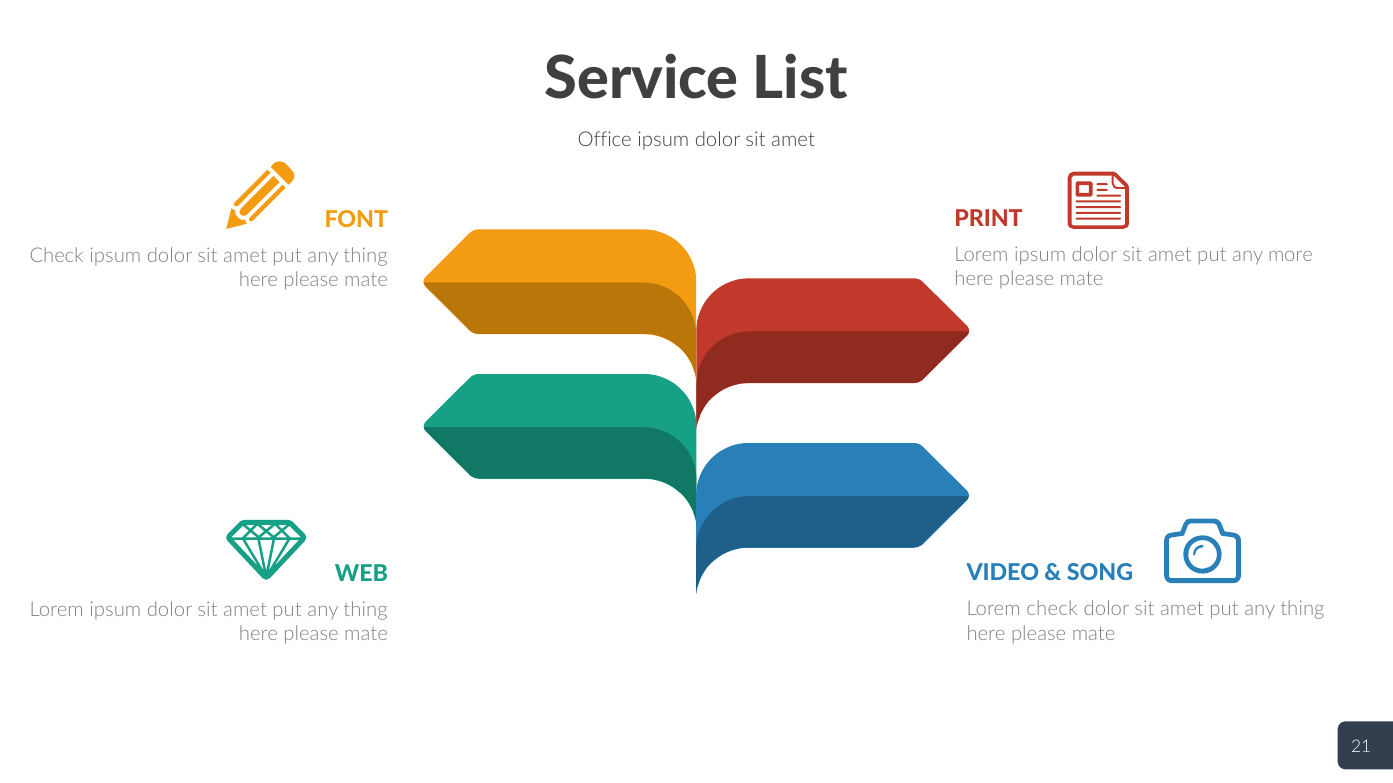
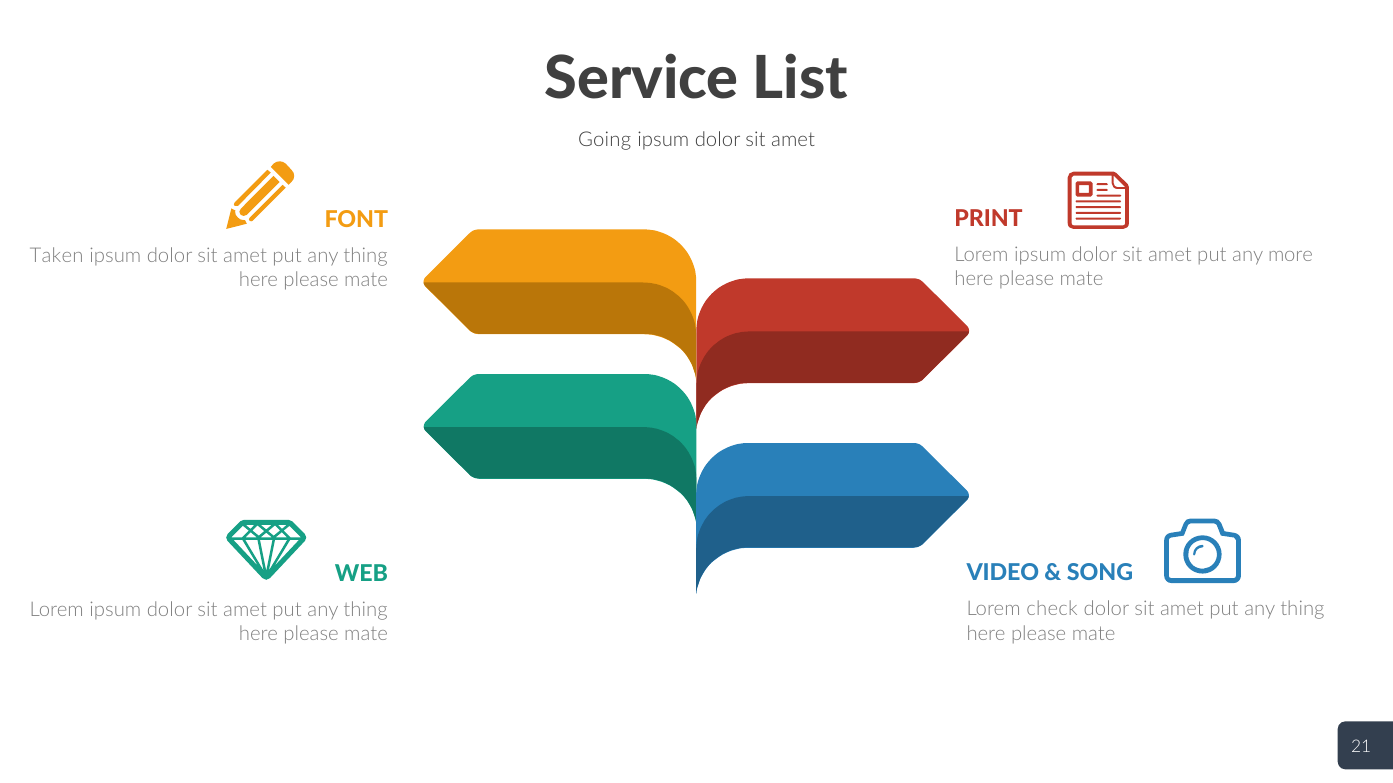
Office: Office -> Going (605, 140)
Check: Check -> Taken (57, 256)
